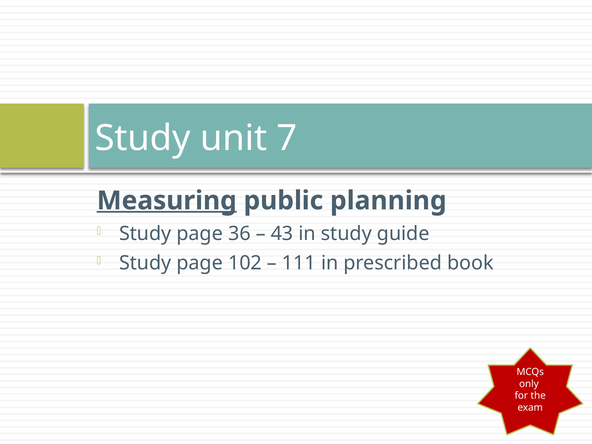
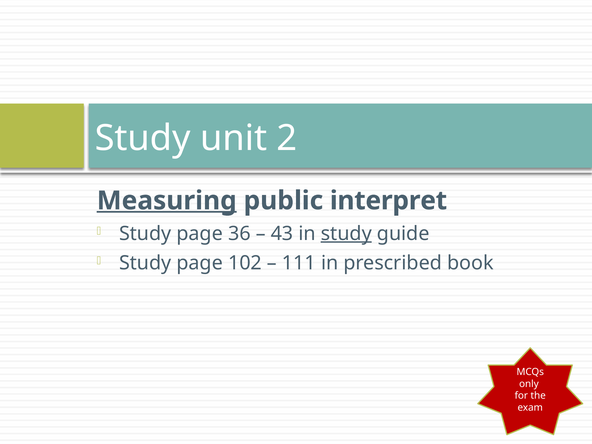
7: 7 -> 2 (287, 138)
planning: planning -> interpret (388, 201)
study underline: none -> present (346, 234)
